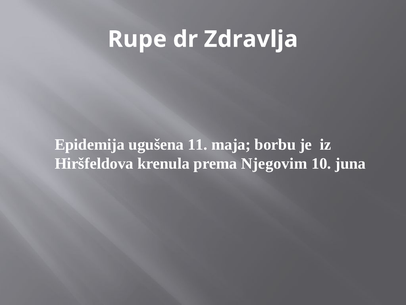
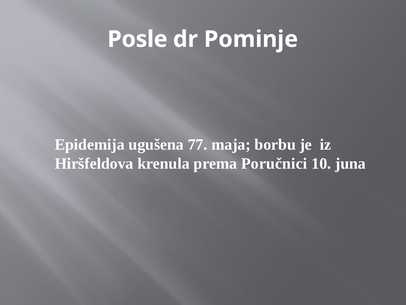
Rupe: Rupe -> Posle (137, 39)
Zdravlja: Zdravlja -> Pominje (251, 39)
11: 11 -> 77 (198, 144)
Njegovim: Njegovim -> Poručnici (274, 163)
